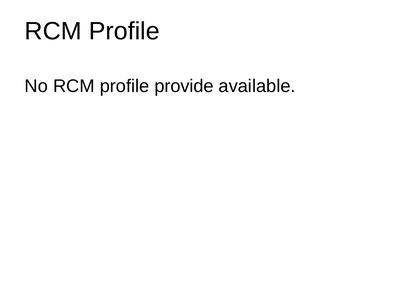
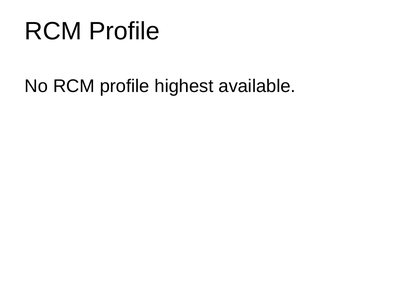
provide: provide -> highest (184, 86)
